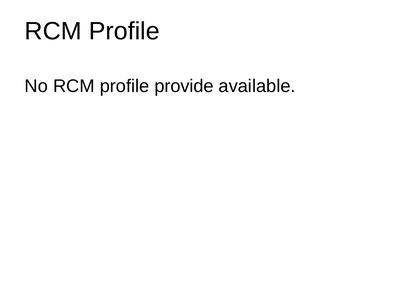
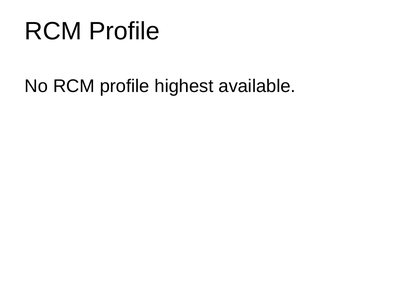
provide: provide -> highest (184, 86)
